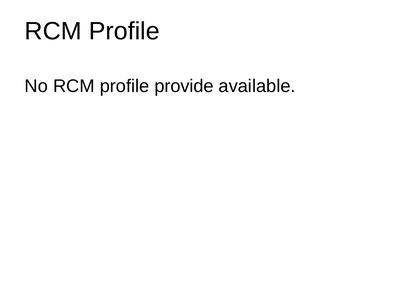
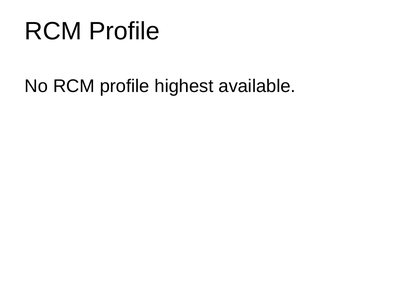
provide: provide -> highest (184, 86)
